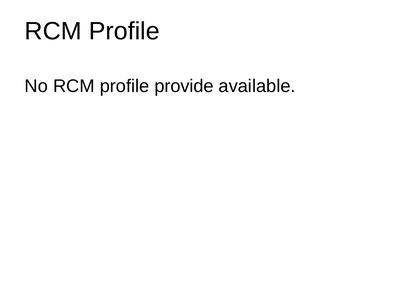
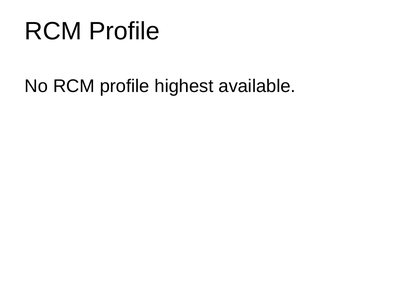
provide: provide -> highest (184, 86)
